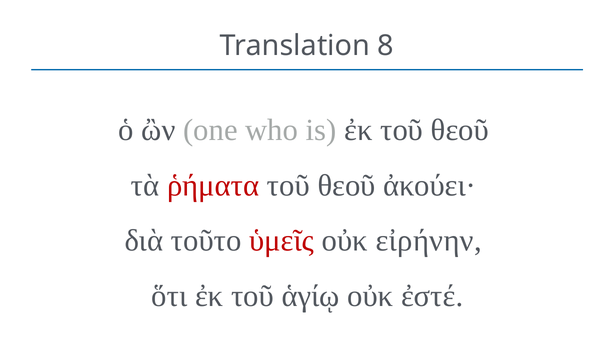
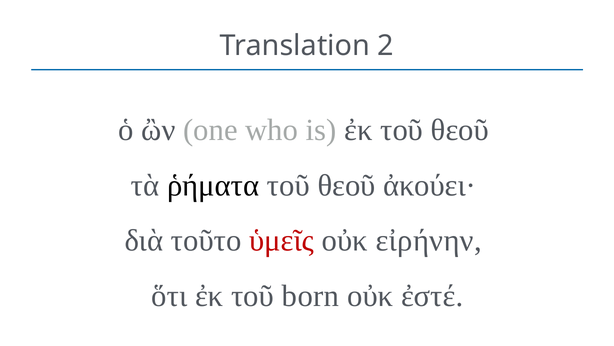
8: 8 -> 2 (386, 46)
ῥήματα colour: red -> black (213, 185)
ἁγίῳ: ἁγίῳ -> born (310, 296)
